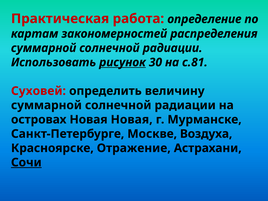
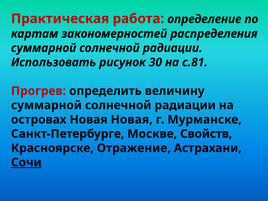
рисунок underline: present -> none (122, 62)
Суховей: Суховей -> Прогрев (38, 91)
Воздуха: Воздуха -> Свойств (206, 134)
